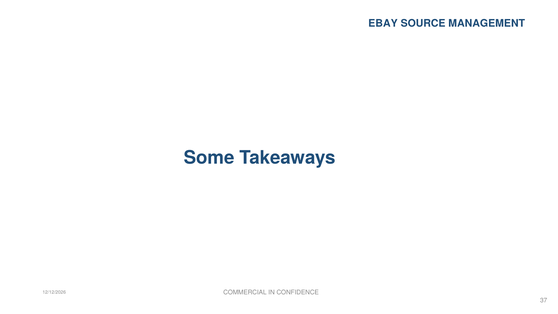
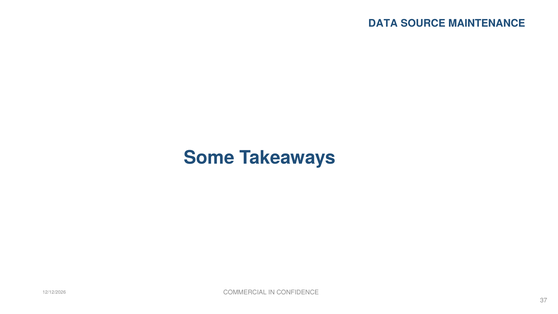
EBAY: EBAY -> DATA (383, 23)
MANAGEMENT: MANAGEMENT -> MAINTENANCE (487, 23)
